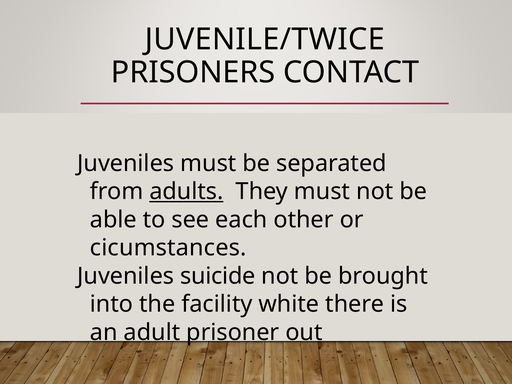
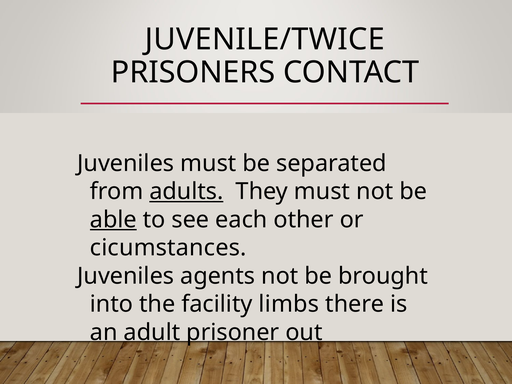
able underline: none -> present (113, 220)
suicide: suicide -> agents (218, 276)
white: white -> limbs (289, 304)
